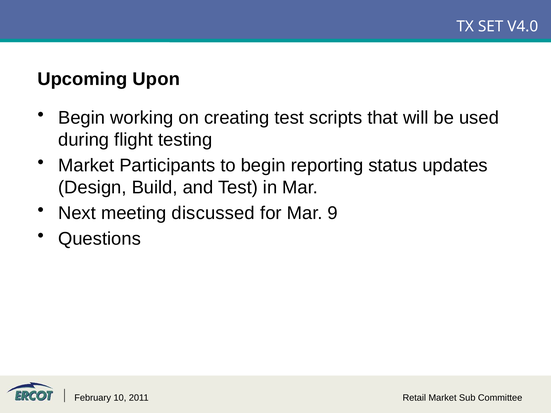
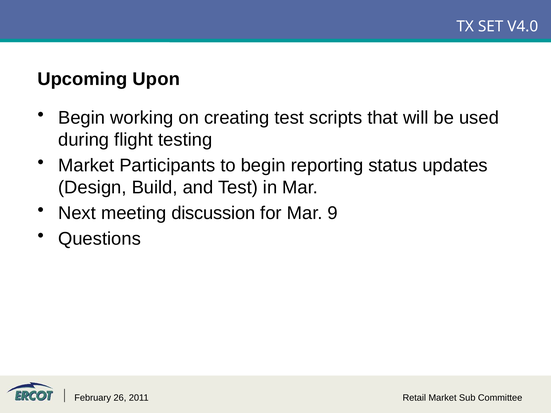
discussed: discussed -> discussion (213, 213)
10: 10 -> 26 (120, 398)
